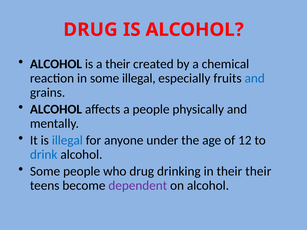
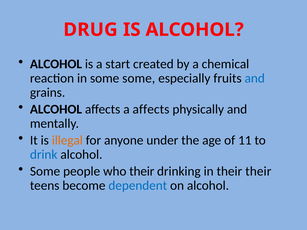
a their: their -> start (118, 64)
some illegal: illegal -> some (139, 78)
a people: people -> affects (151, 109)
illegal colour: blue -> orange (67, 140)
12: 12 -> 11 (245, 140)
who drug: drug -> their (142, 171)
dependent colour: purple -> blue (138, 186)
